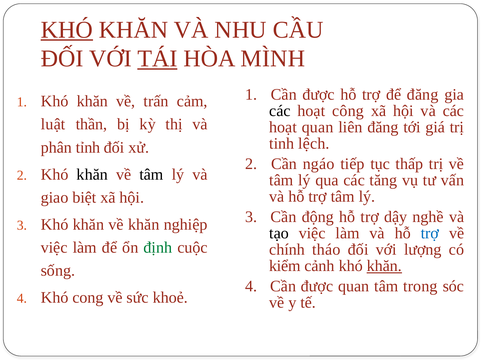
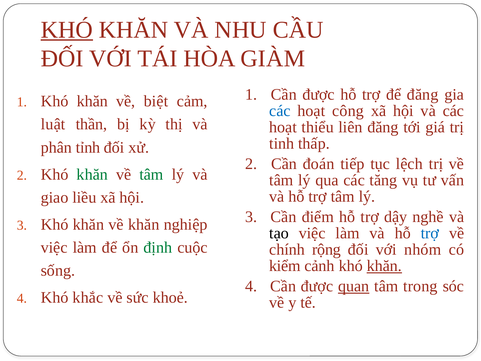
TÁI underline: present -> none (157, 59)
MÌNH: MÌNH -> GIÀM (273, 59)
trấn: trấn -> biệt (156, 101)
các colour: black -> blue (280, 111)
hoạt quan: quan -> thiểu (318, 127)
lệch: lệch -> thấp (314, 143)
ngáo: ngáo -> đoán (319, 164)
thấp: thấp -> lệch (409, 164)
khăn colour: black -> green (92, 174)
tâm colour: black -> green (151, 174)
biệt: biệt -> liều (84, 197)
động: động -> điểm (318, 217)
tháo: tháo -> rộng (327, 249)
lượng: lượng -> nhóm (423, 249)
quan underline: none -> present (354, 286)
cong: cong -> khắc (88, 297)
